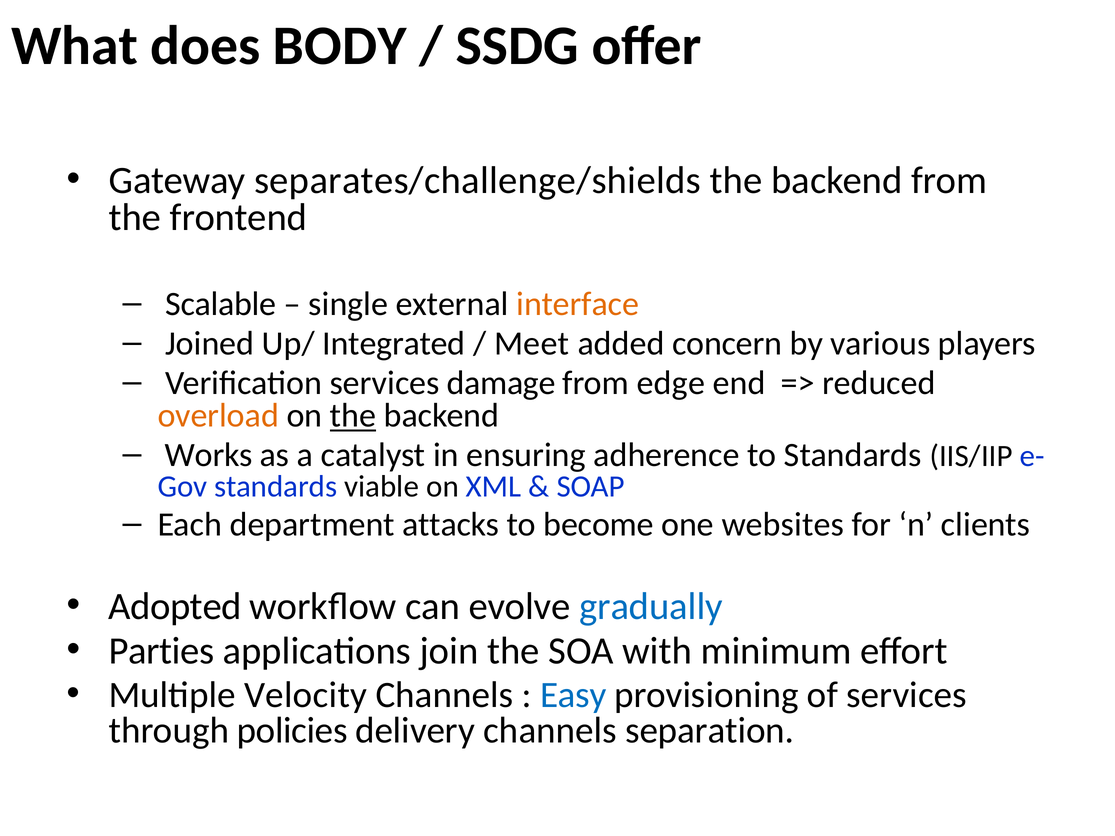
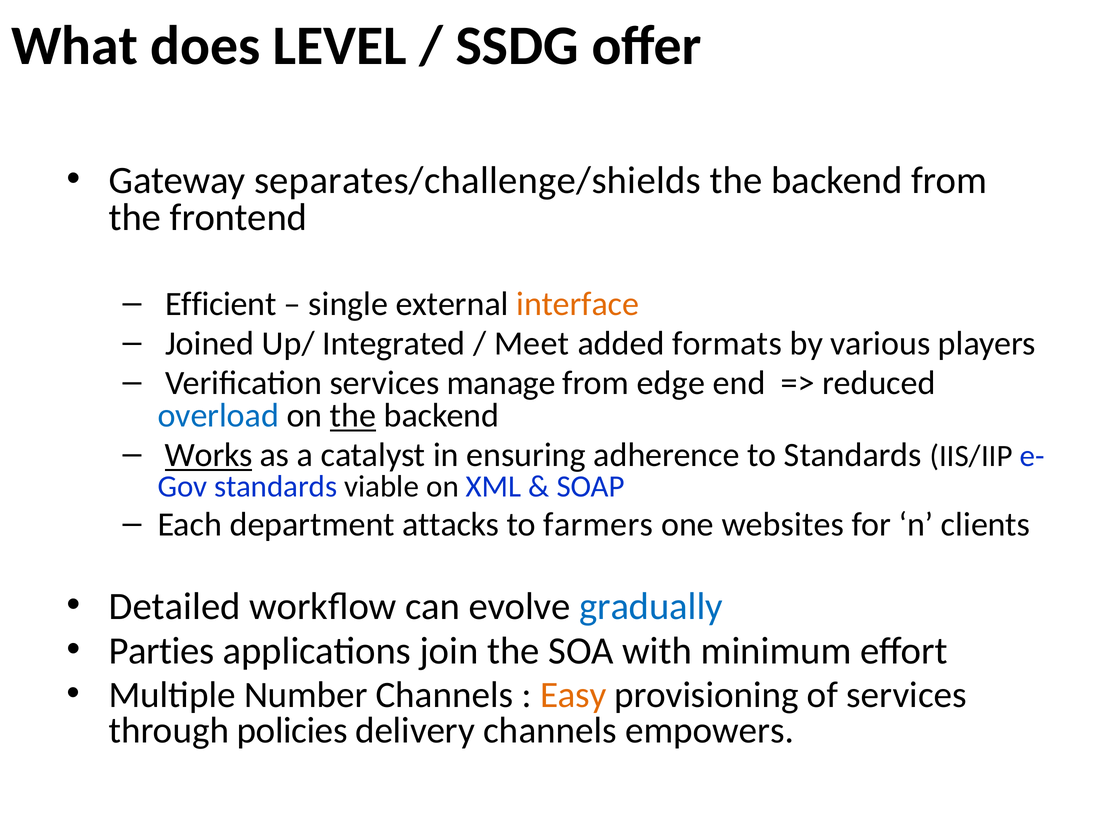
BODY: BODY -> LEVEL (340, 46)
Scalable: Scalable -> Efficient (221, 304)
concern: concern -> formats (727, 344)
damage: damage -> manage (501, 383)
overload colour: orange -> blue (218, 416)
Works underline: none -> present (209, 455)
become: become -> farmers (598, 525)
Adopted: Adopted -> Detailed (175, 606)
Velocity: Velocity -> Number (306, 695)
Easy colour: blue -> orange (573, 695)
separation: separation -> empowers (710, 731)
